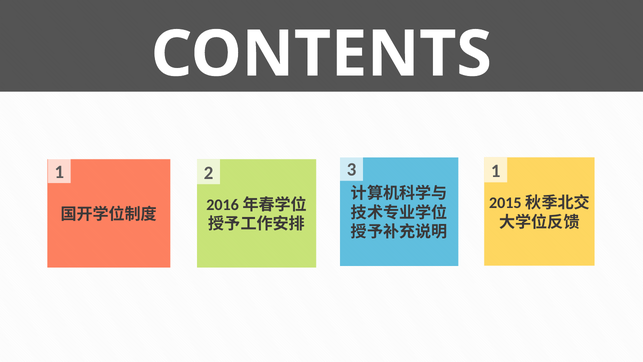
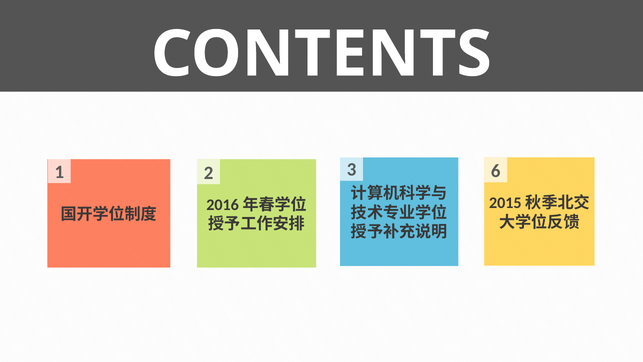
2 1: 1 -> 6 (496, 171)
